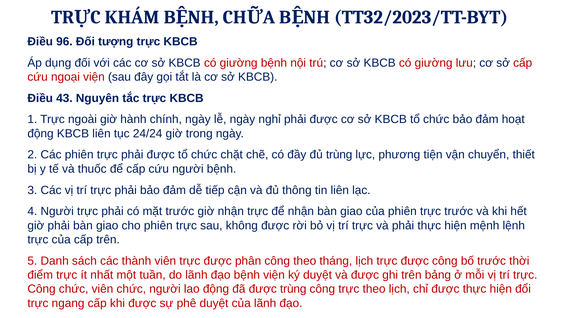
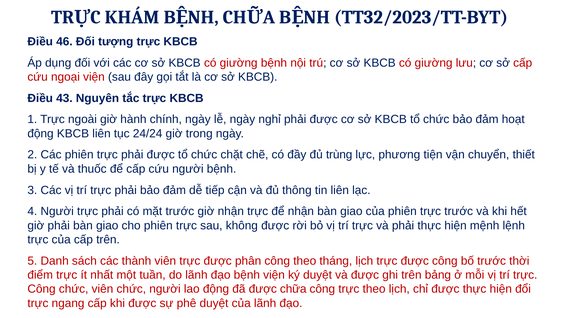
96: 96 -> 46 (64, 42)
được trùng: trùng -> chữa (293, 289)
